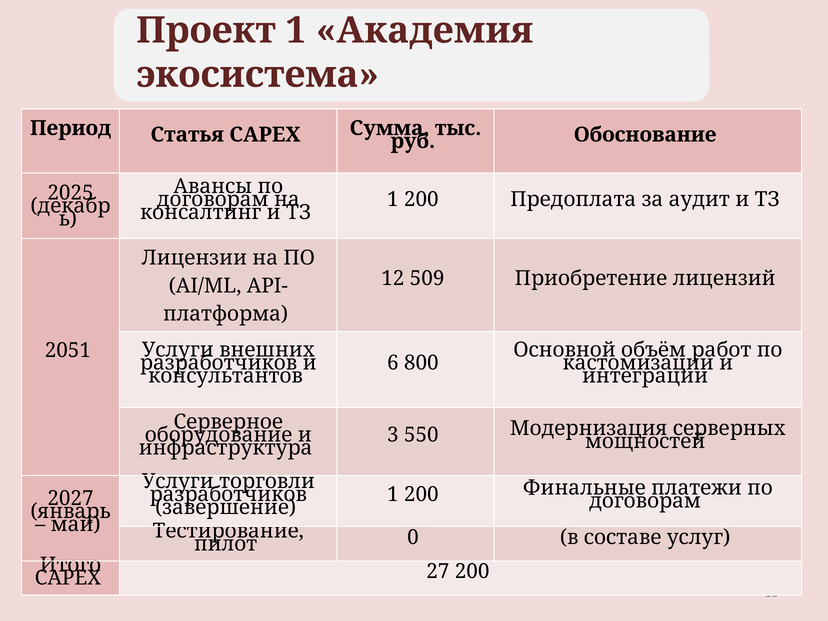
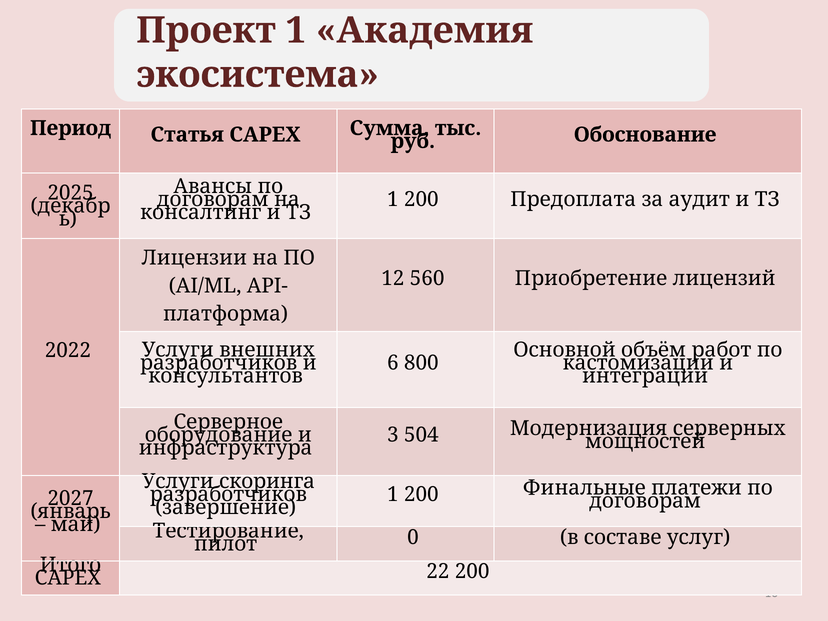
509: 509 -> 560 (427, 278)
2051: 2051 -> 2022 (68, 350)
550: 550 -> 504 (421, 435)
торговли: торговли -> скоринга (267, 482)
27: 27 -> 22 (438, 571)
